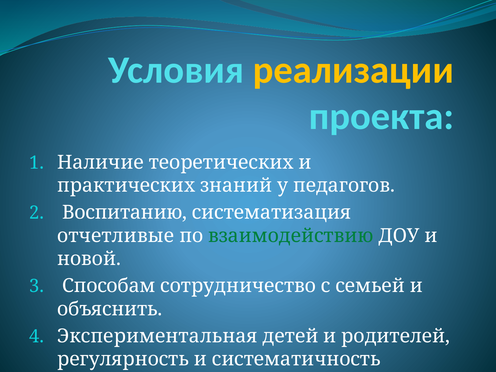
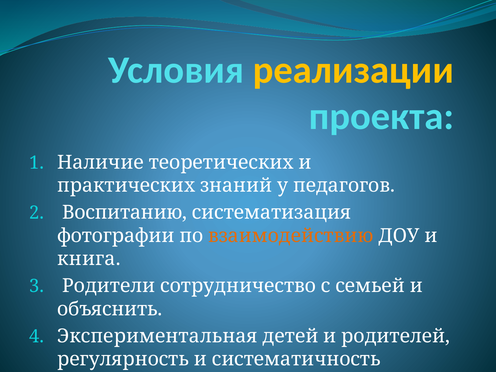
отчетливые: отчетливые -> фотографии (116, 236)
взаимодействию colour: green -> orange (291, 236)
новой: новой -> книга (89, 259)
Способам: Способам -> Родители (109, 286)
